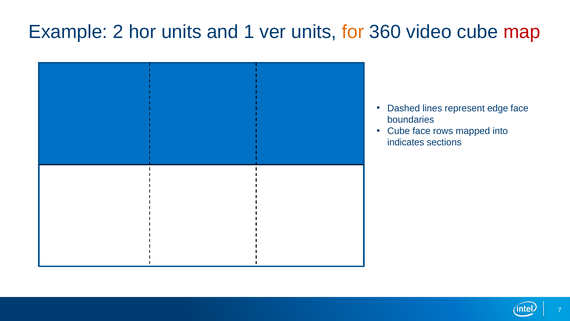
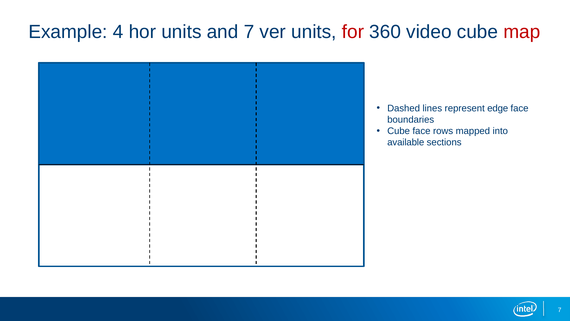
2: 2 -> 4 (118, 32)
and 1: 1 -> 7 (249, 32)
for colour: orange -> red (353, 32)
indicates: indicates -> available (406, 142)
